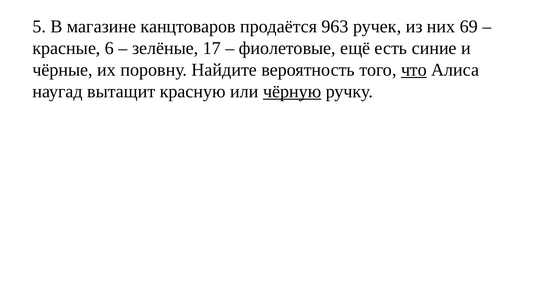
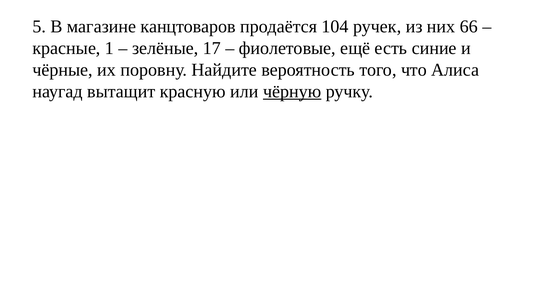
963: 963 -> 104 (335, 26)
69: 69 -> 66 (469, 26)
6: 6 -> 1 (109, 48)
что underline: present -> none (414, 70)
